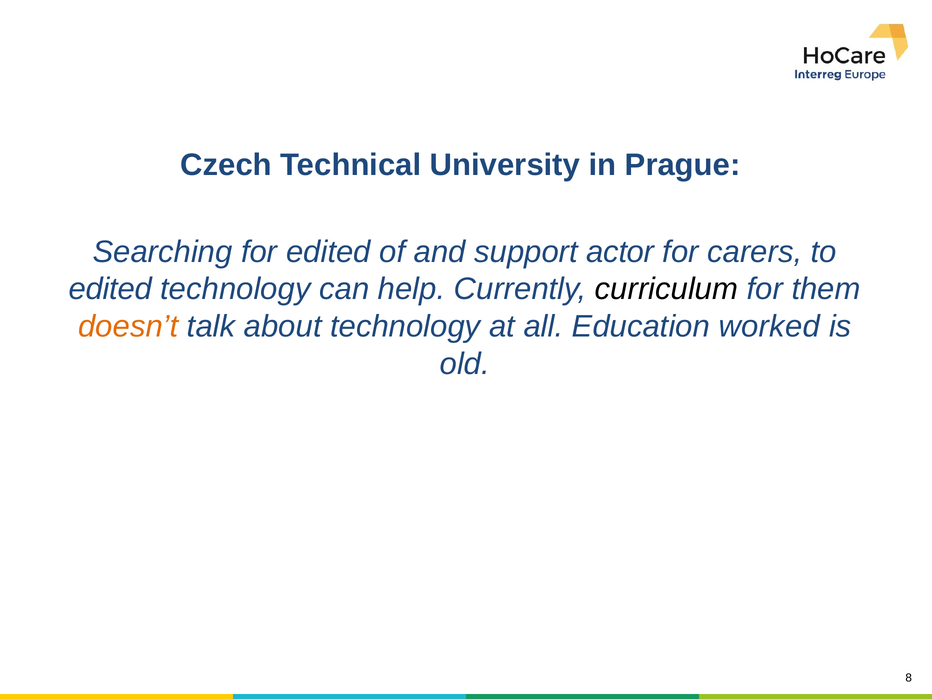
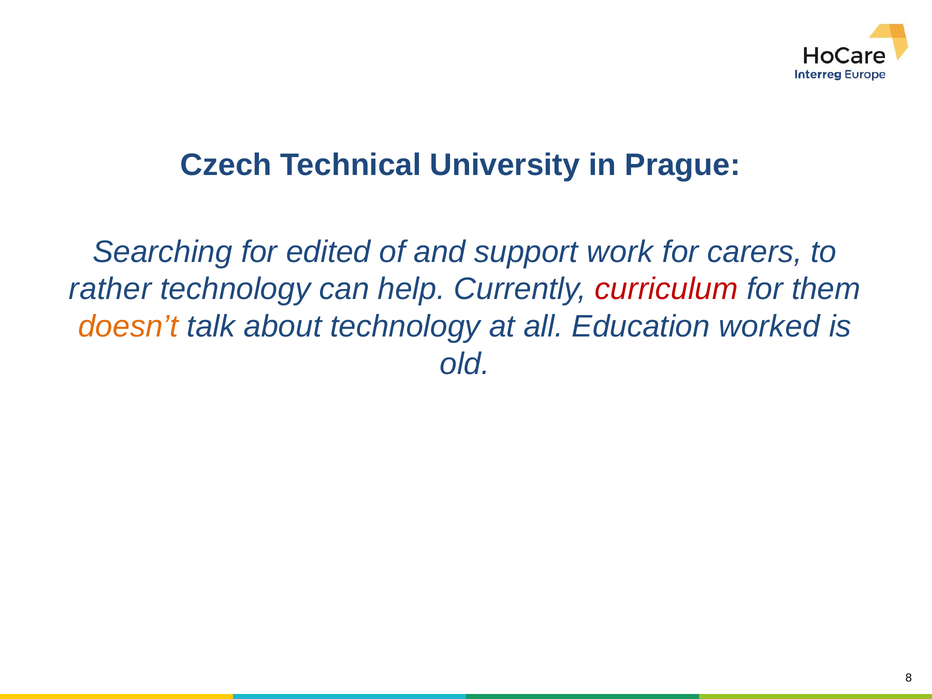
actor: actor -> work (620, 252)
edited: edited -> rather (110, 289)
curriculum colour: black -> red (667, 289)
